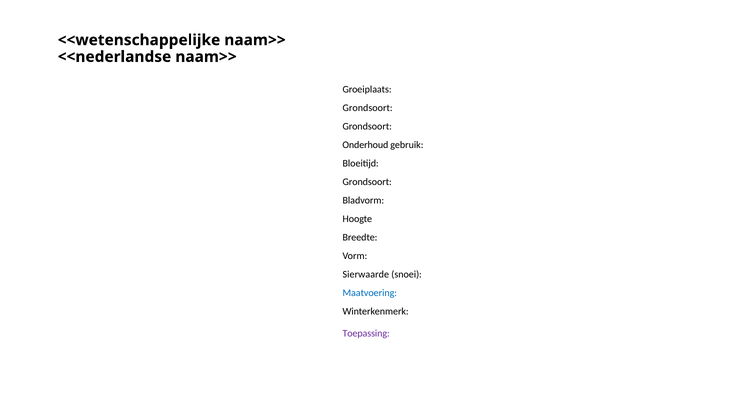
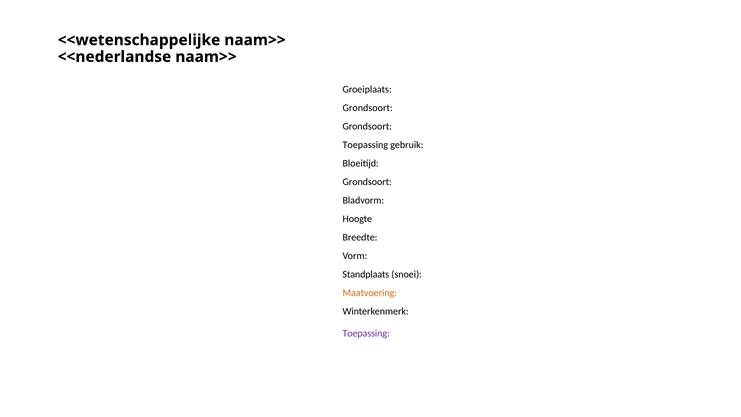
Onderhoud: Onderhoud -> Toepassing (365, 145)
Sierwaarde: Sierwaarde -> Standplaats (366, 274)
Maatvoering colour: blue -> orange (370, 293)
